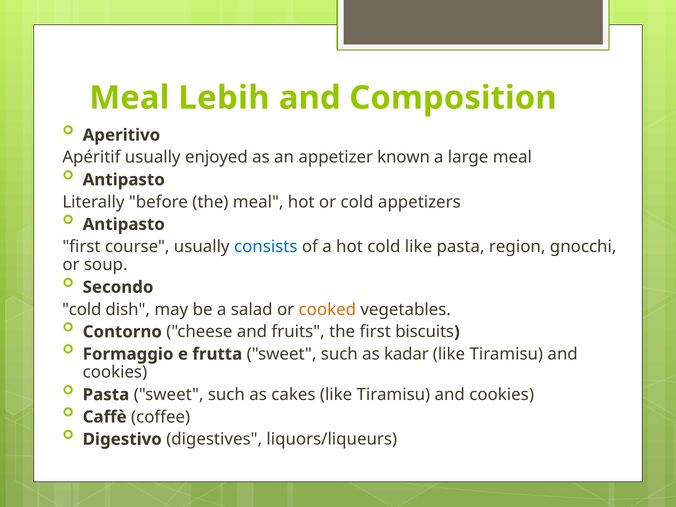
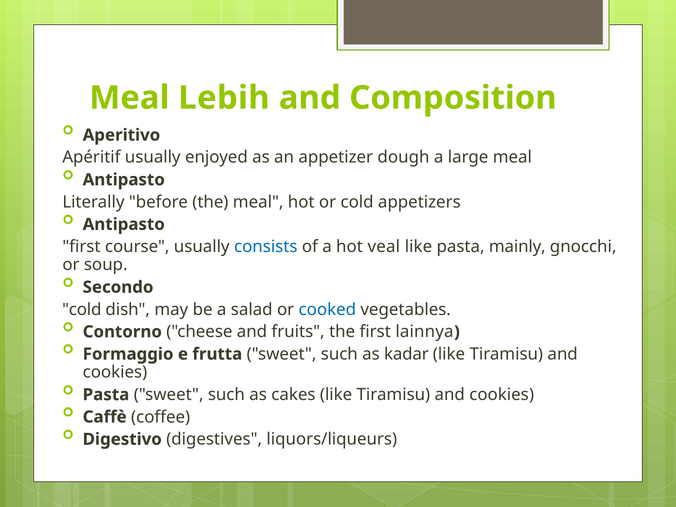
known: known -> dough (403, 157)
hot cold: cold -> veal (384, 247)
region: region -> mainly (517, 247)
cooked colour: orange -> blue (327, 309)
biscuits: biscuits -> lainnya (424, 332)
